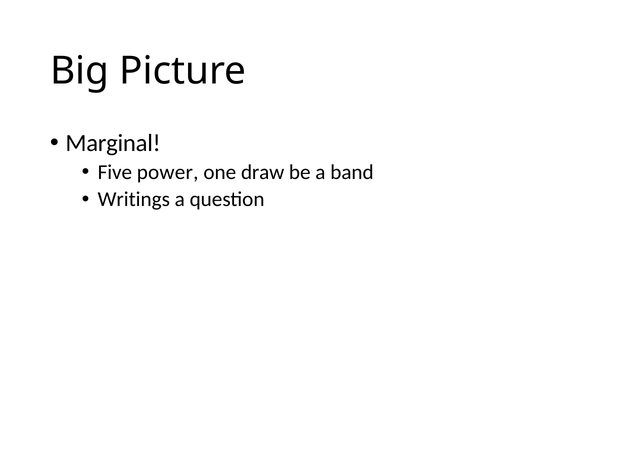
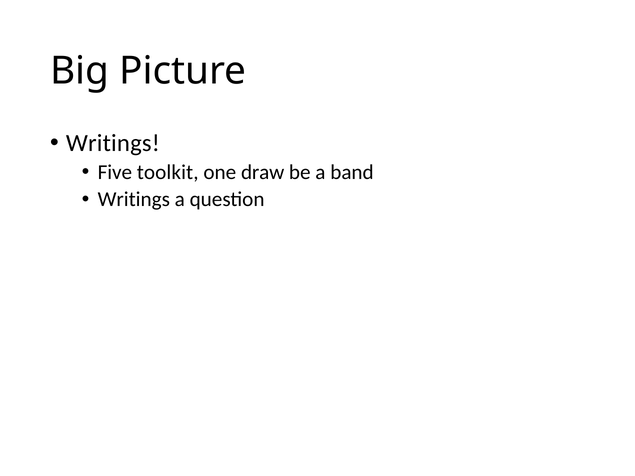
Marginal: Marginal -> Writings (113, 143)
power: power -> toolkit (168, 172)
